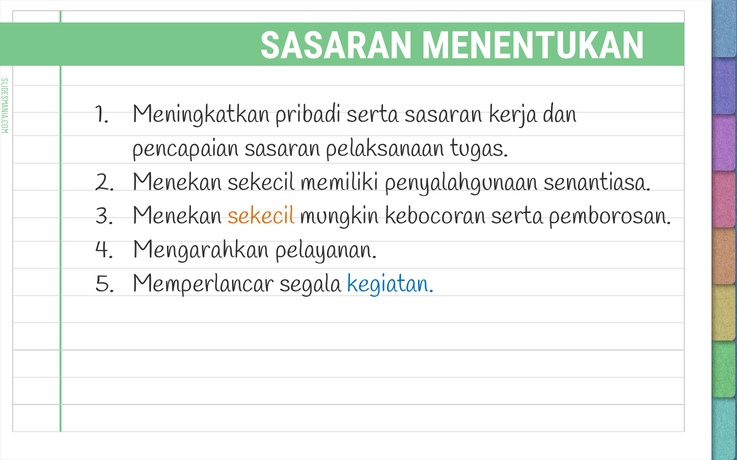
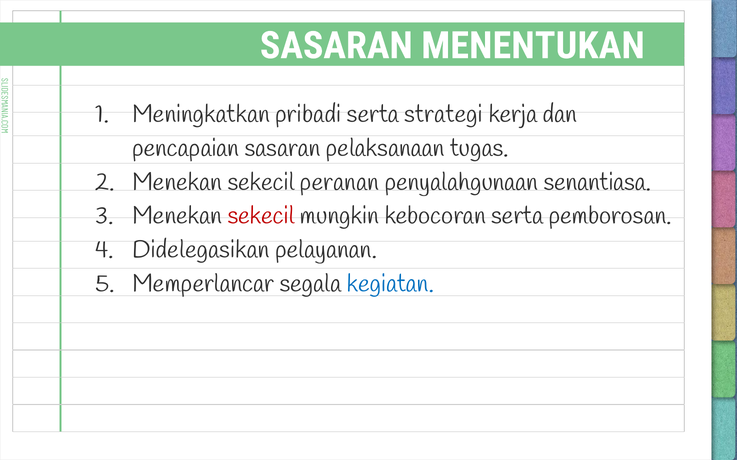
serta sasaran: sasaran -> strategi (444, 114)
memiliki: memiliki -> peranan (339, 182)
sekecil colour: orange -> red (261, 216)
Mengarahkan: Mengarahkan -> Didelegasikan (201, 250)
